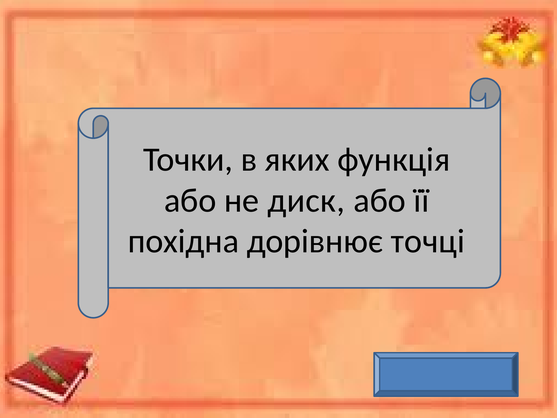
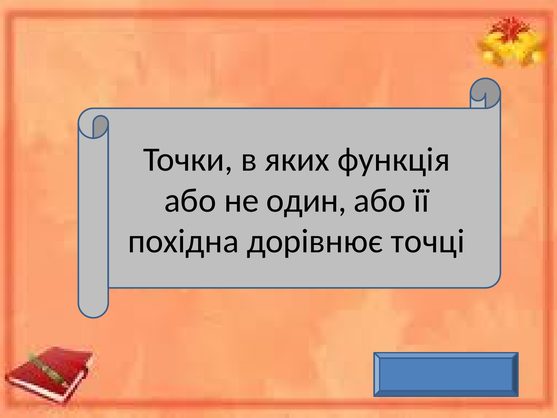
диск: диск -> один (307, 200)
